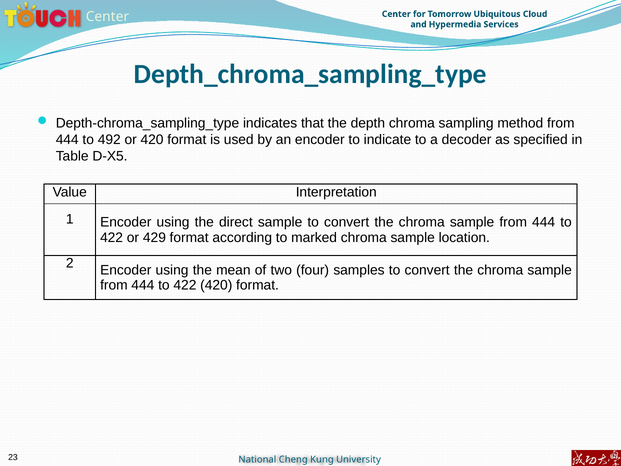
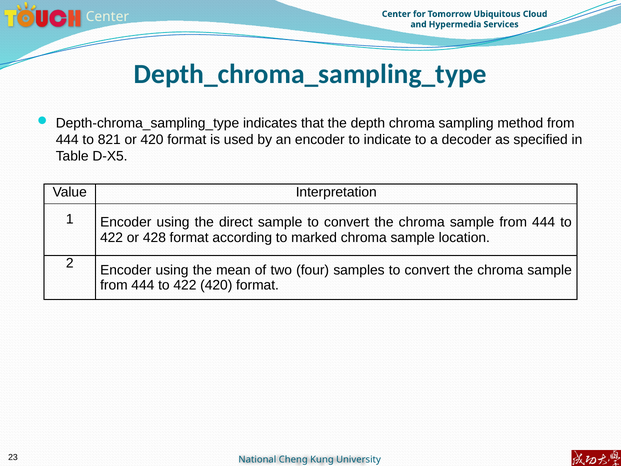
492: 492 -> 821 (109, 140)
429: 429 -> 428 (154, 237)
